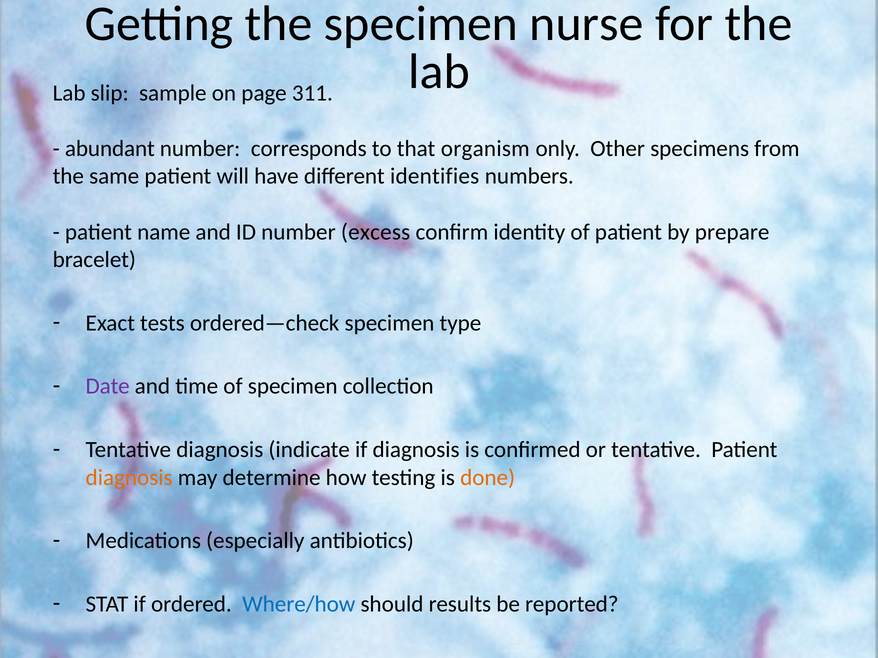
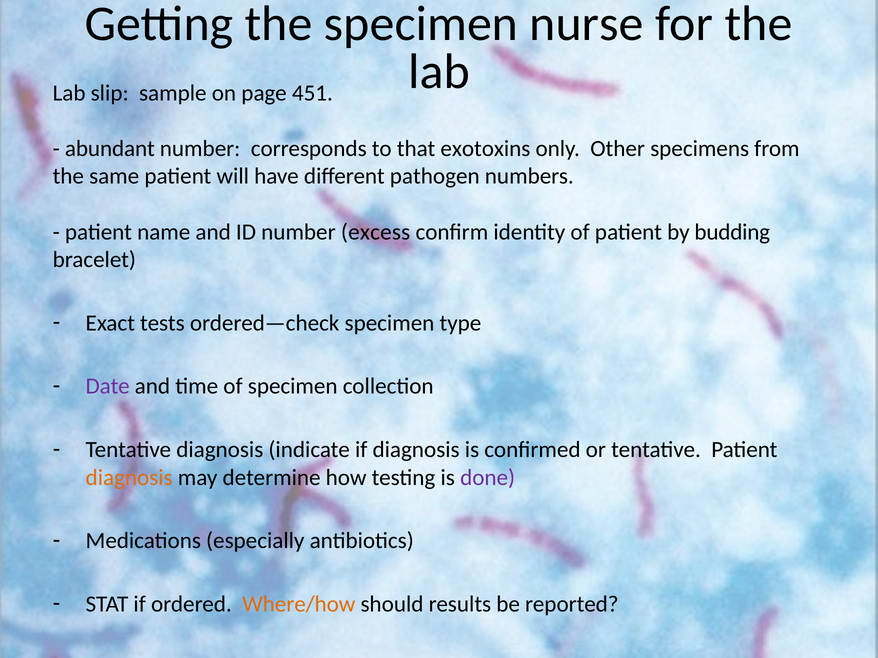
311: 311 -> 451 (312, 93)
organism: organism -> exotoxins (485, 149)
identifies: identifies -> pathogen (435, 176)
prepare: prepare -> budding (732, 232)
done colour: orange -> purple (488, 478)
Where/how colour: blue -> orange (299, 605)
